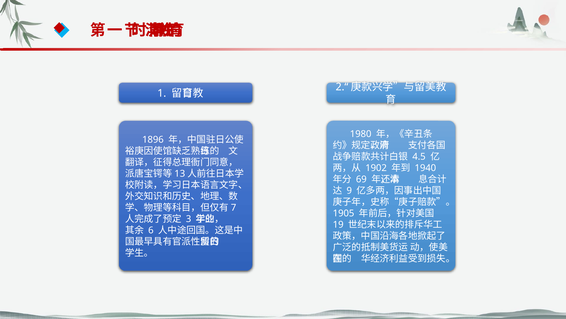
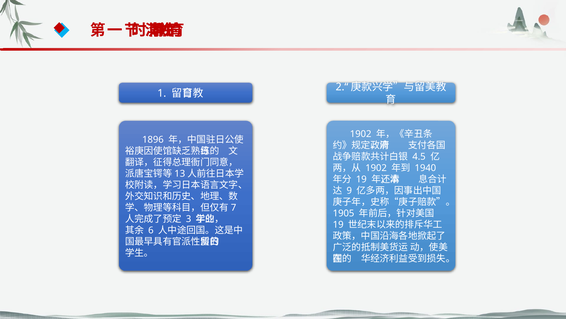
1980: 1980 -> 1902 (361, 134)
69: 69 -> 19 (361, 179)
